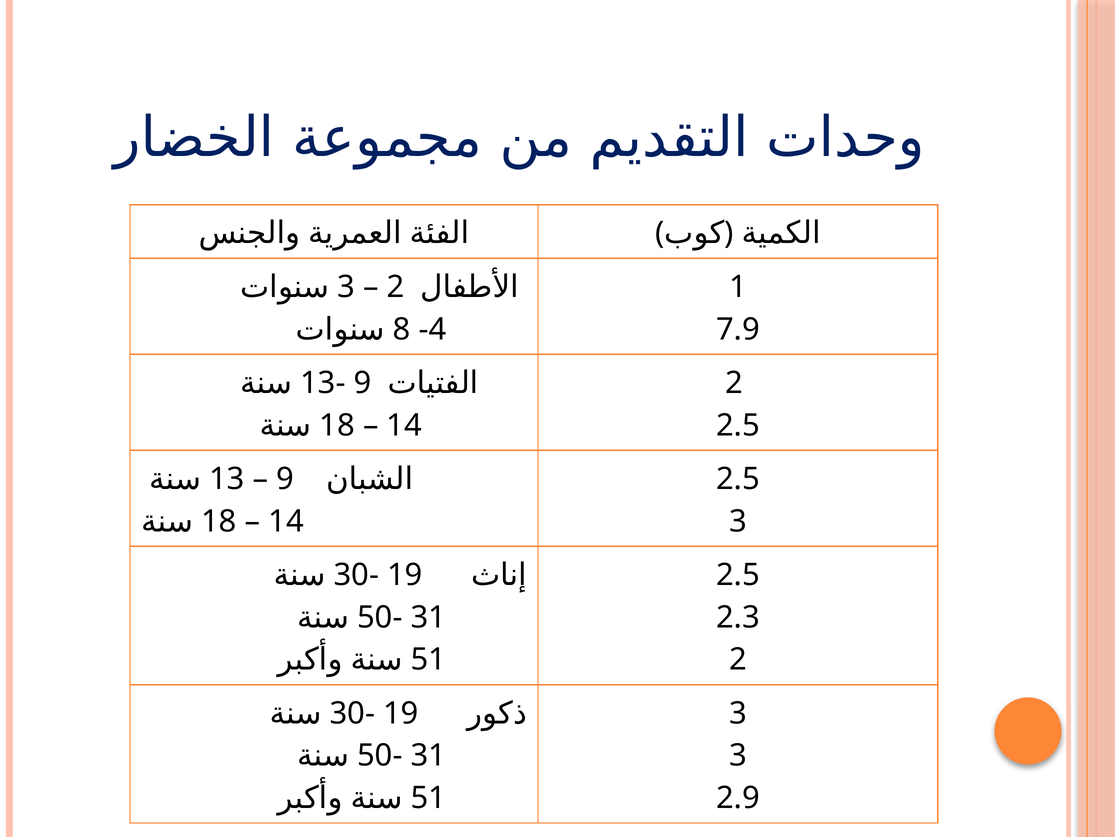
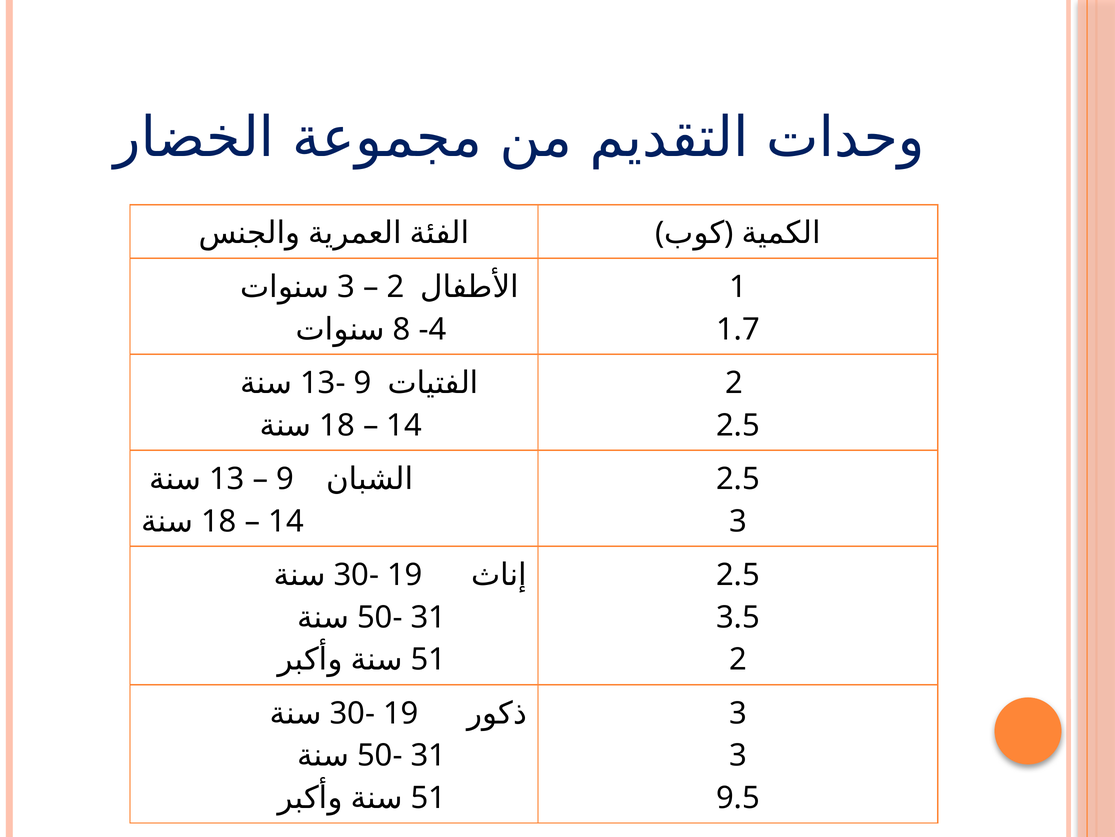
7.9: 7.9 -> 1.7 (738, 329)
2.3: 2.3 -> 3.5 (738, 617)
2.9: 2.9 -> 9.5 (738, 797)
